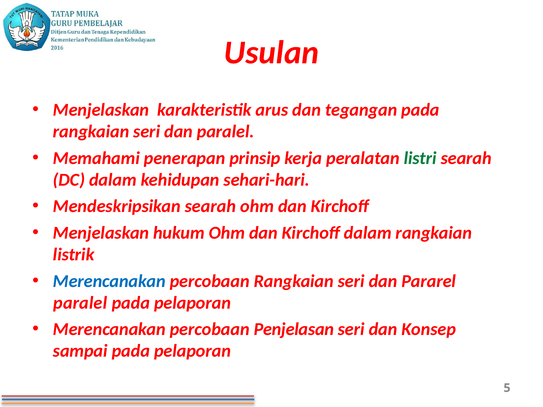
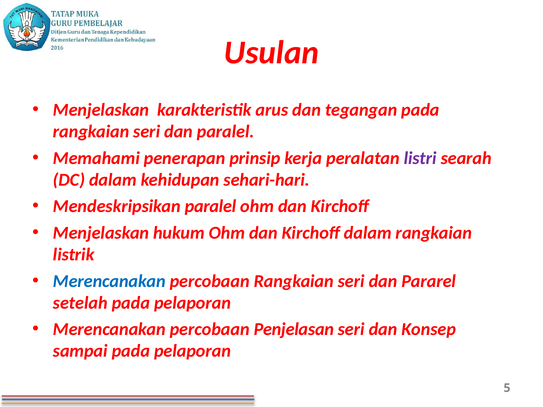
listri colour: green -> purple (420, 158)
Mendeskripsikan searah: searah -> paralel (211, 206)
paralel: paralel -> setelah (80, 303)
